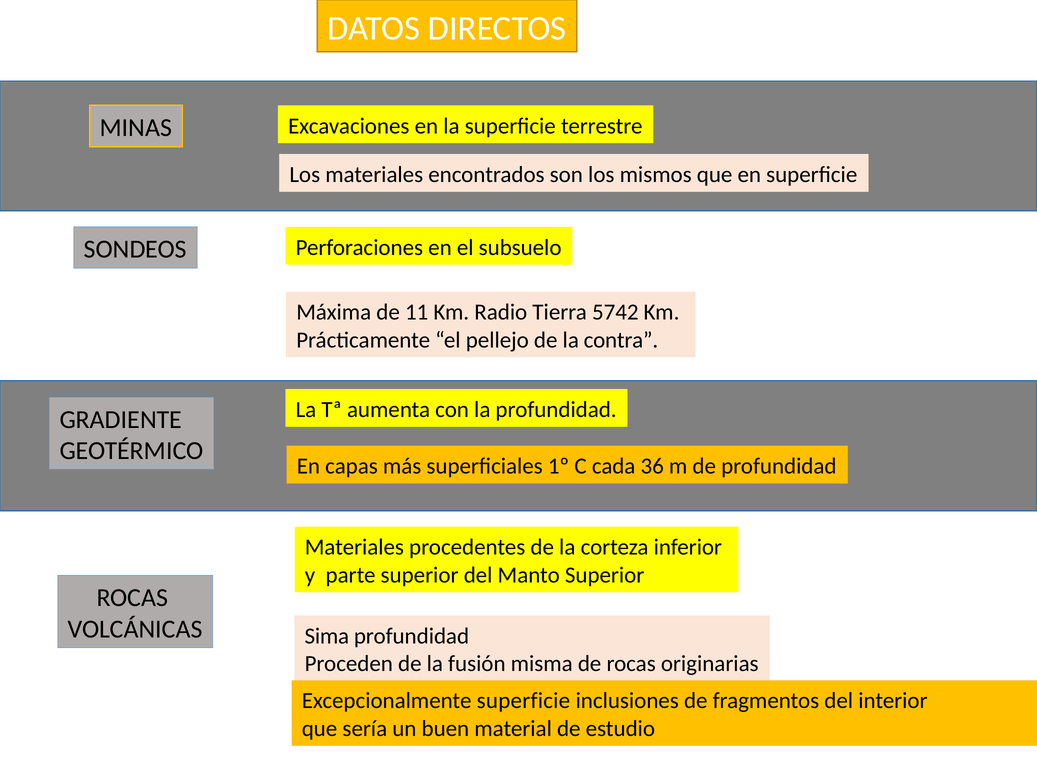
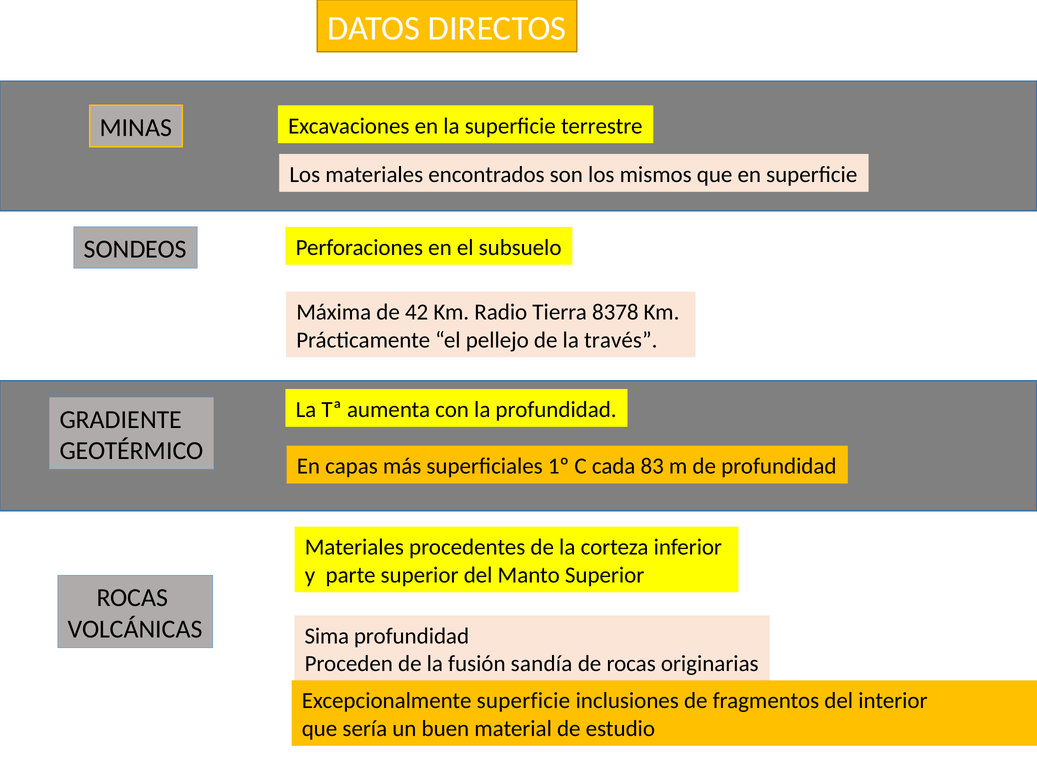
11: 11 -> 42 (417, 312)
5742: 5742 -> 8378 (615, 312)
contra: contra -> través (621, 340)
36: 36 -> 83 (652, 466)
misma: misma -> sandía (542, 663)
